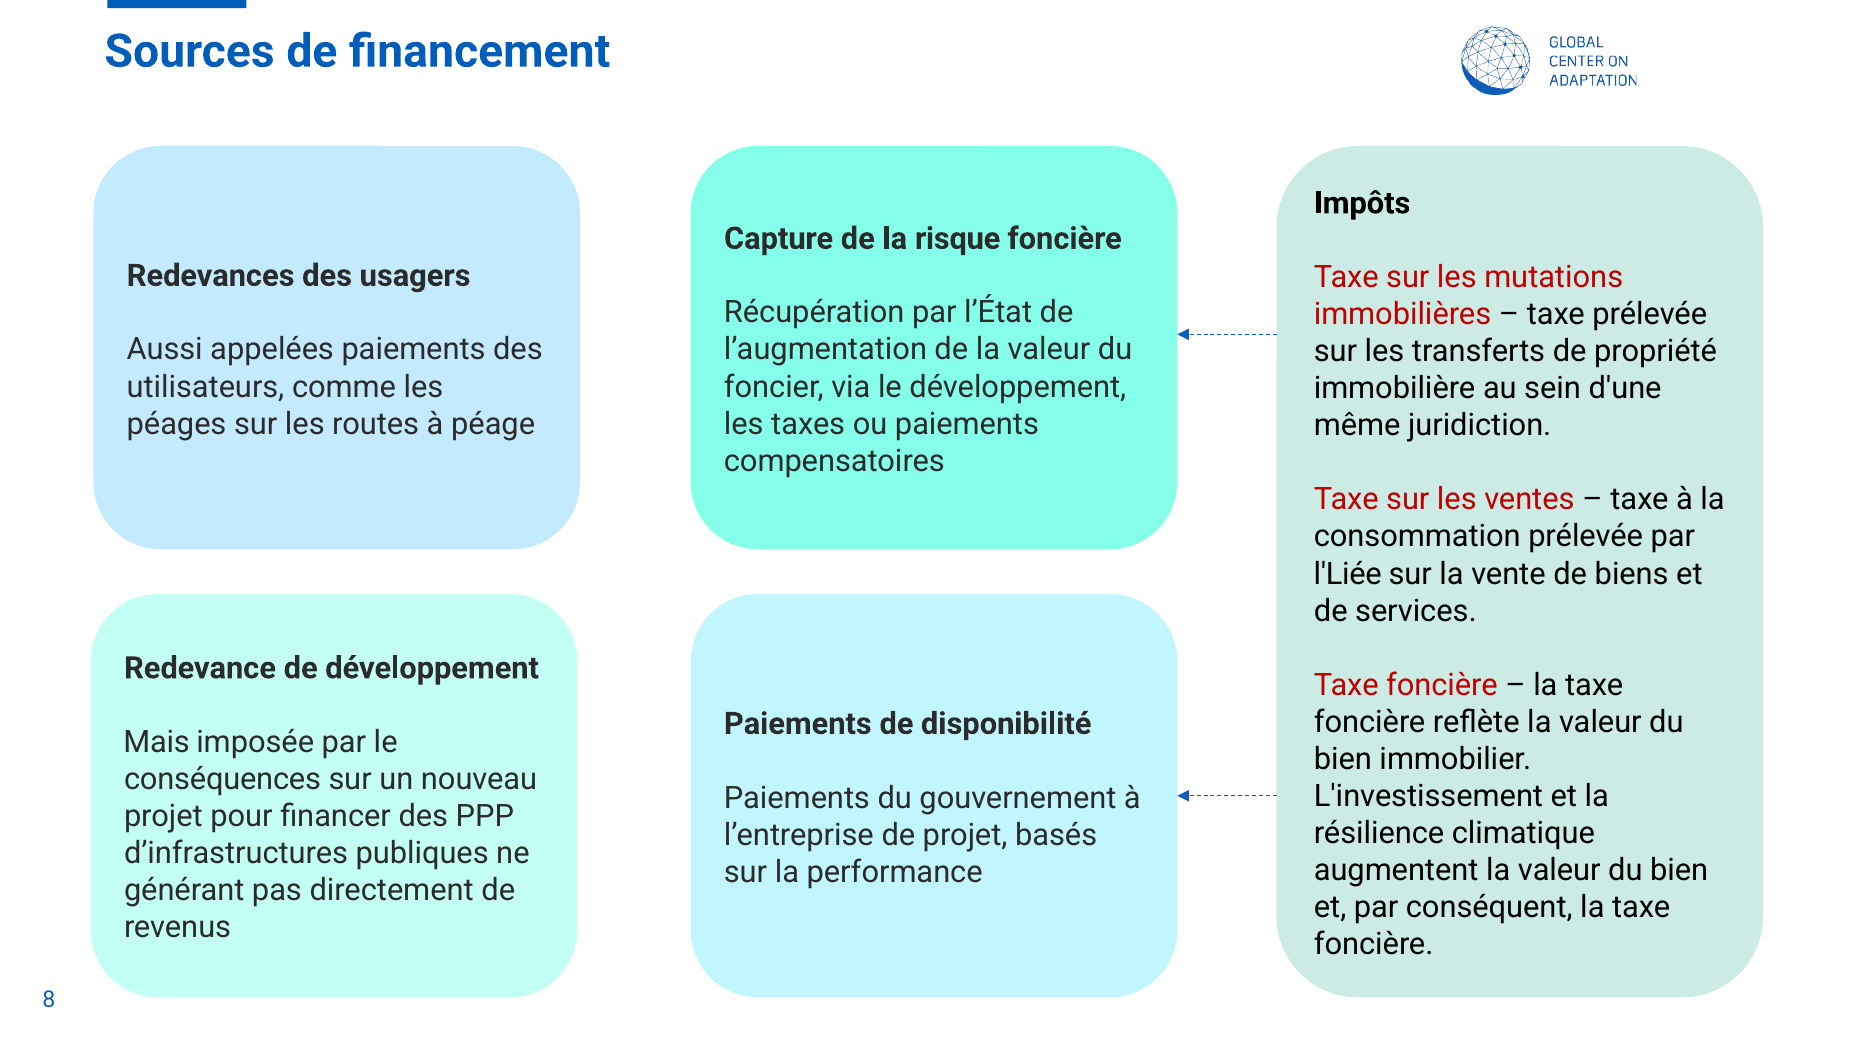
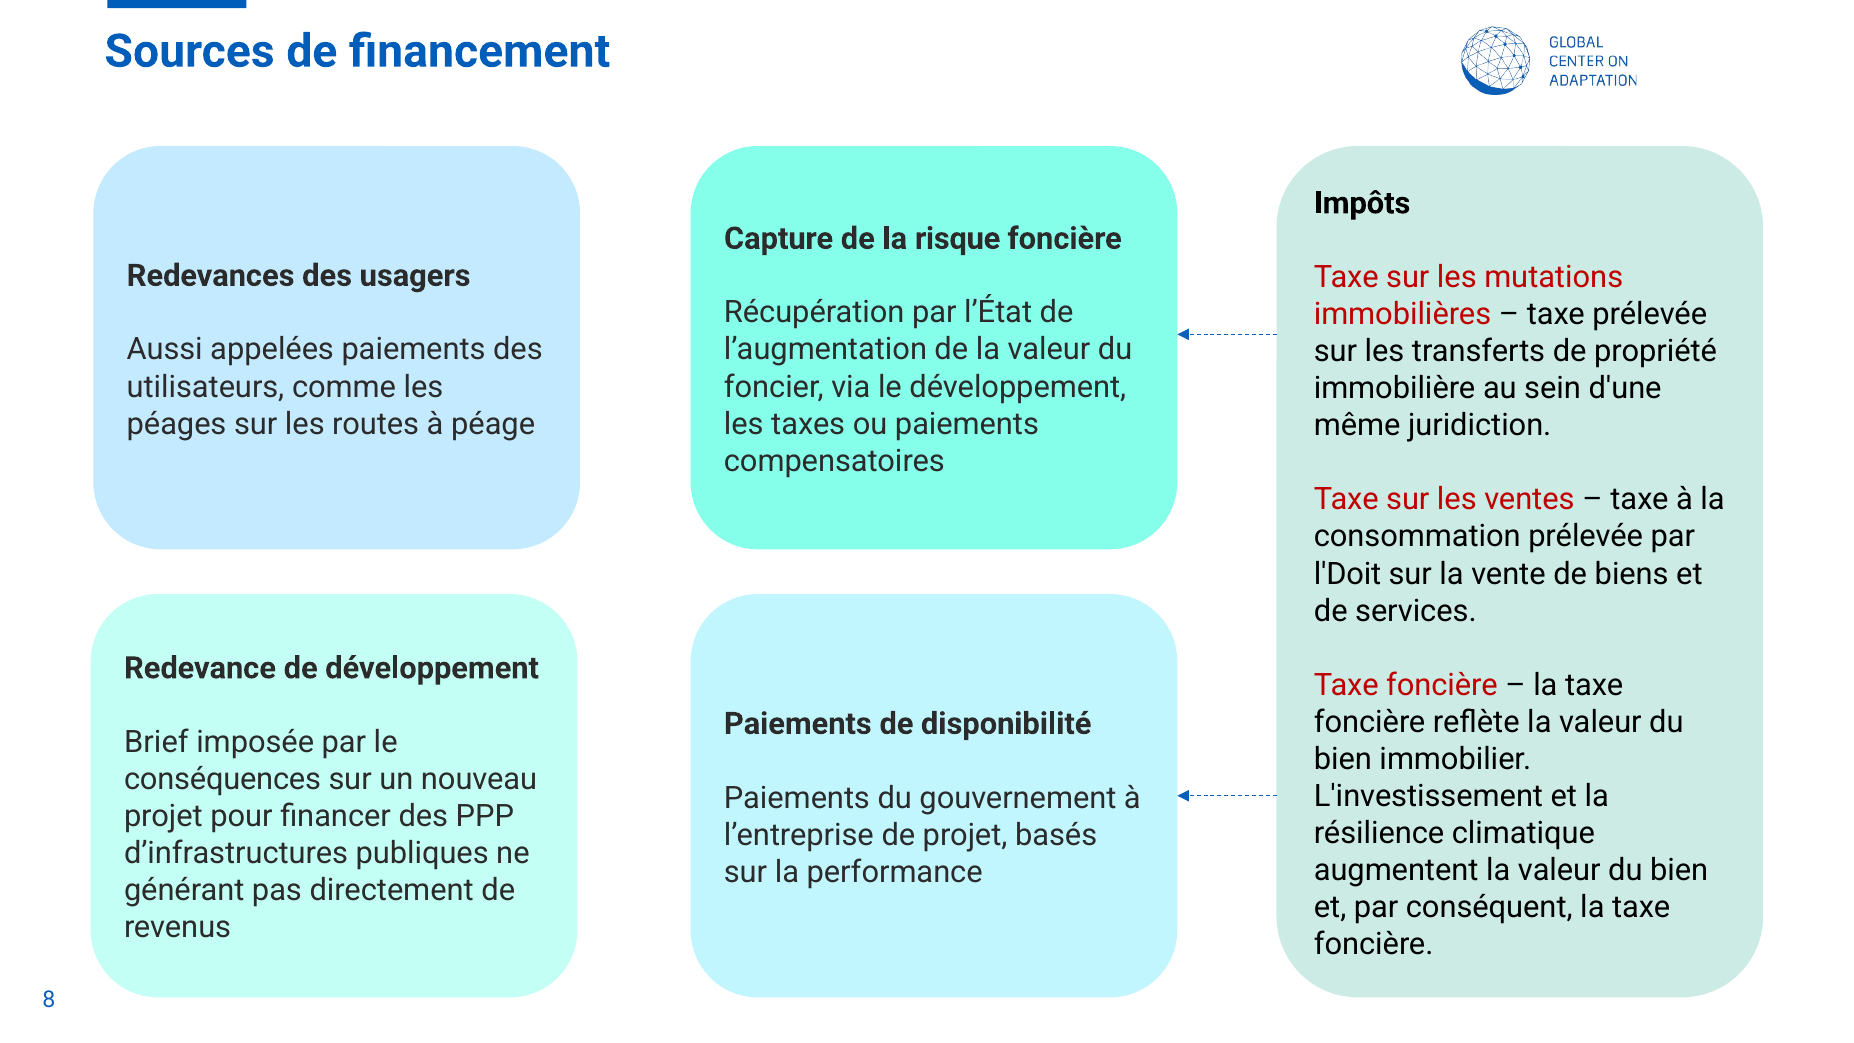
l'Liée: l'Liée -> l'Doit (1348, 574)
Mais: Mais -> Brief (156, 742)
